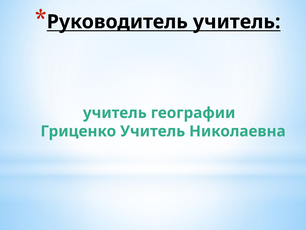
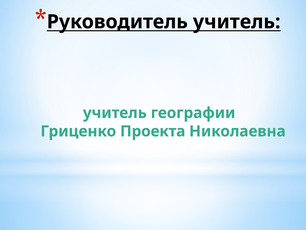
Гриценко Учитель: Учитель -> Проекта (153, 131)
